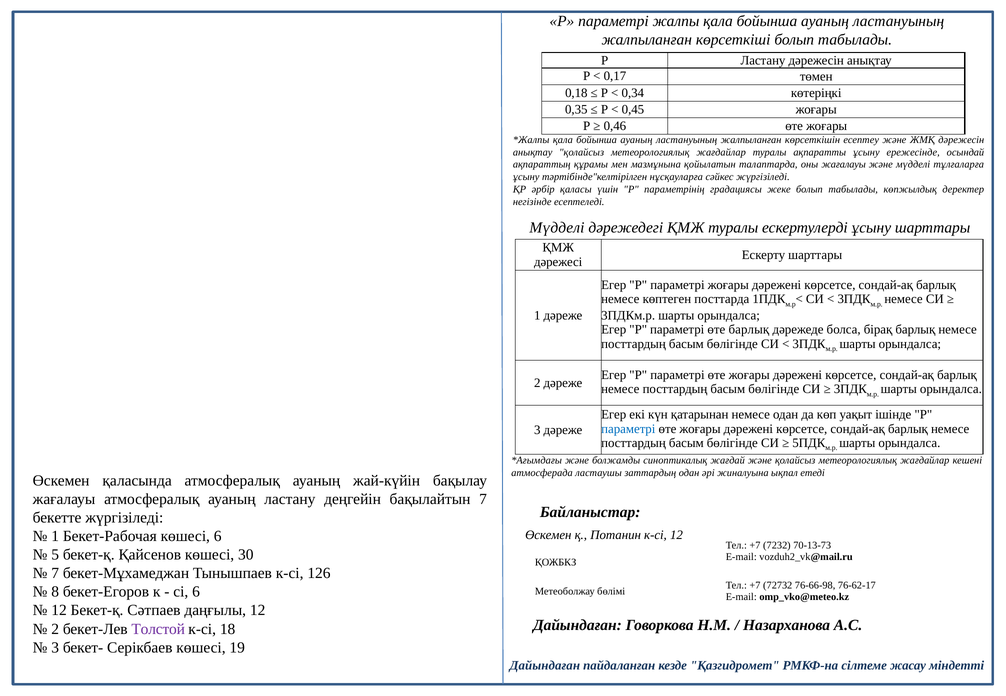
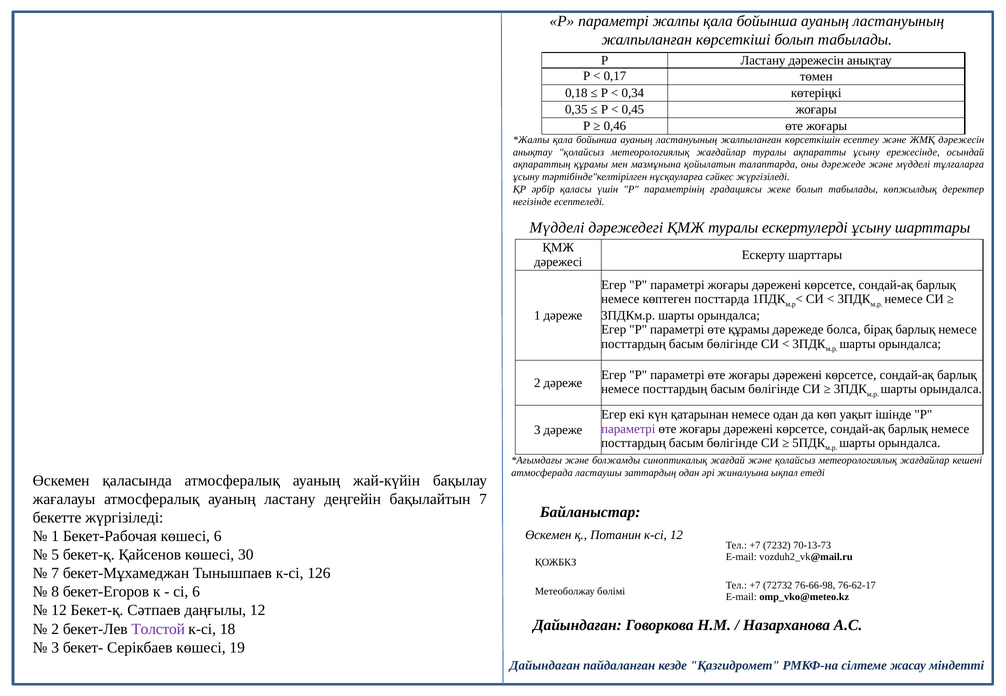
оны жағалауы: жағалауы -> дәрежеде (843, 165)
өте барлық: барлық -> құрамы (749, 330)
параметрі colour: blue -> purple (628, 429)
